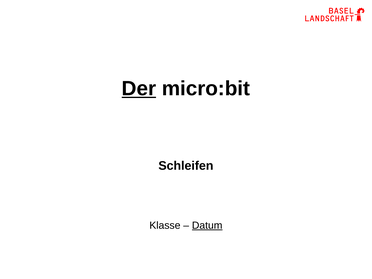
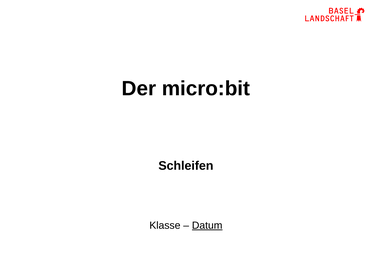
Der underline: present -> none (139, 88)
